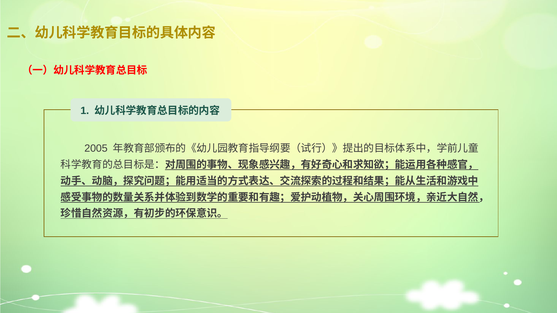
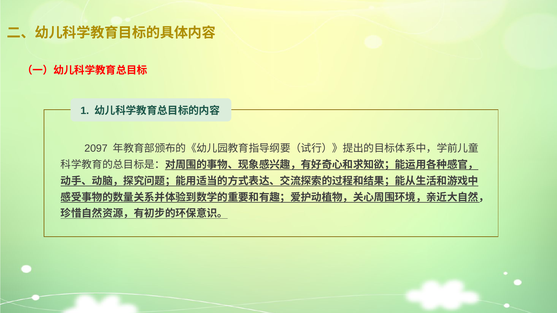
2005: 2005 -> 2097 (96, 149)
